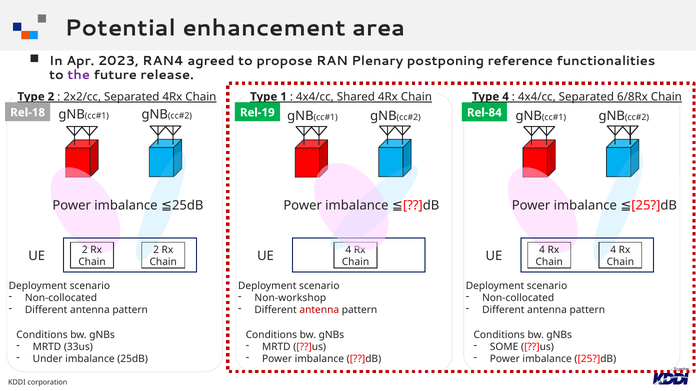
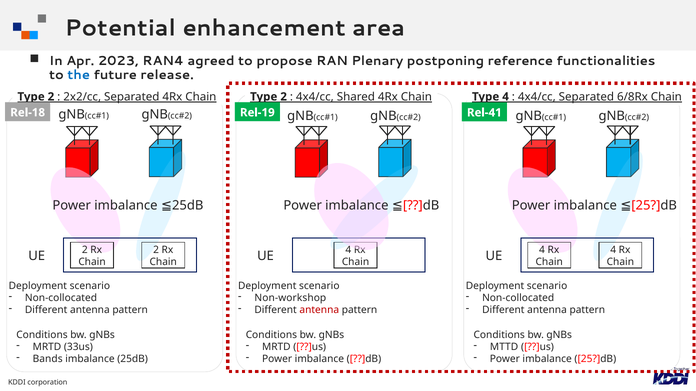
the colour: purple -> blue (79, 75)
1: 1 -> 2 (284, 97)
Rel-84: Rel-84 -> Rel-41 (484, 113)
SOME: SOME -> MTTD (504, 347)
Under: Under -> Bands (48, 360)
